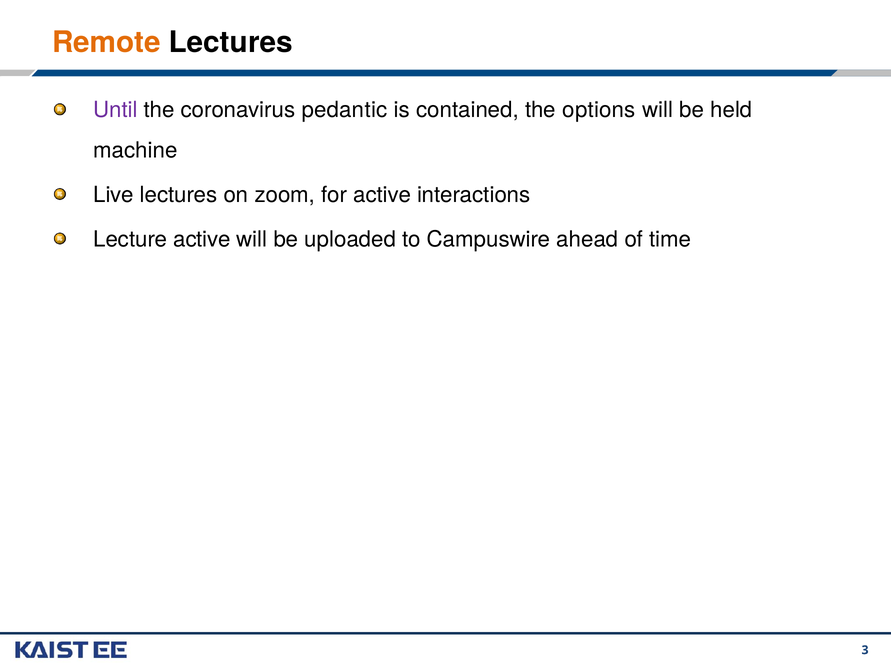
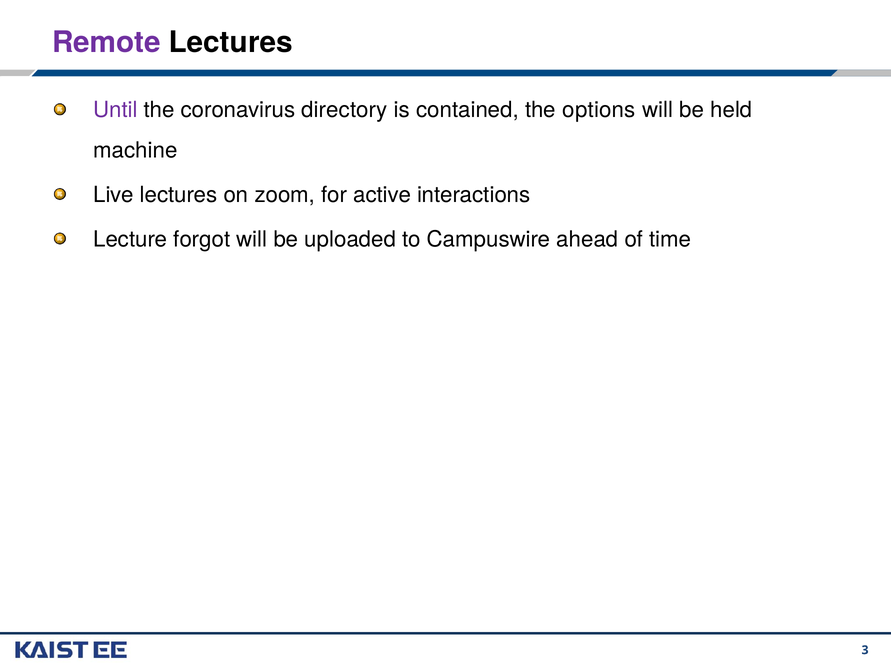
Remote colour: orange -> purple (106, 43)
pedantic: pedantic -> directory (345, 110)
Lecture active: active -> forgot (202, 239)
